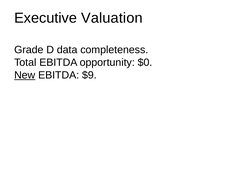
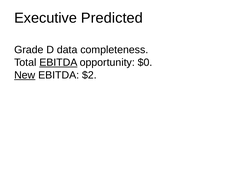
Valuation: Valuation -> Predicted (112, 18)
EBITDA underline: none -> present (58, 62)
$9: $9 -> $2 (89, 75)
